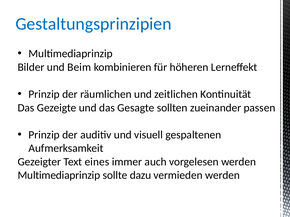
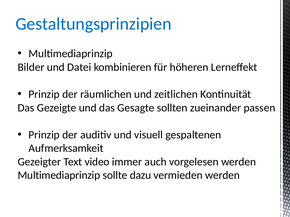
Beim: Beim -> Datei (79, 67)
eines: eines -> video (97, 162)
